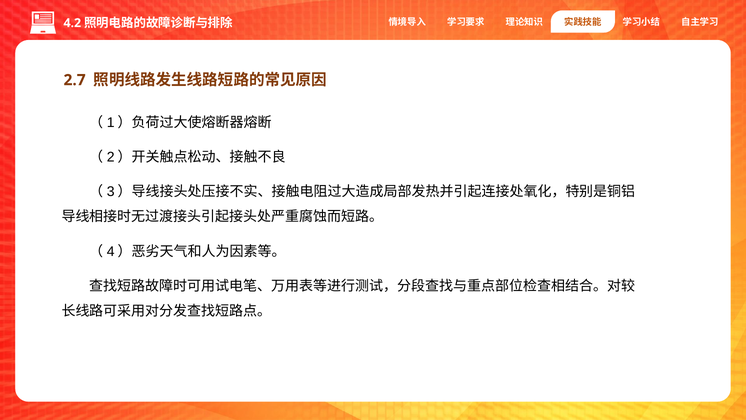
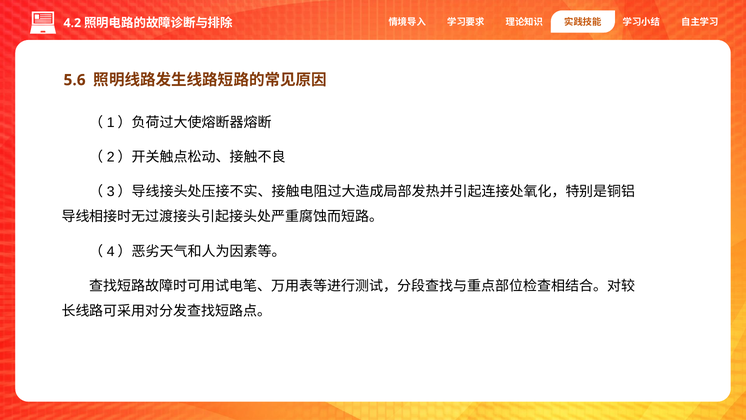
2.7: 2.7 -> 5.6 (75, 80)
